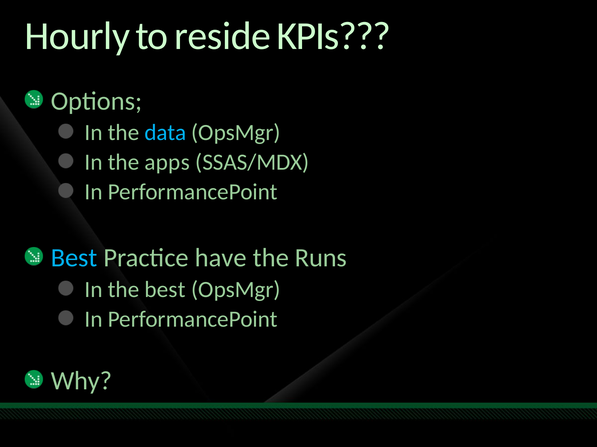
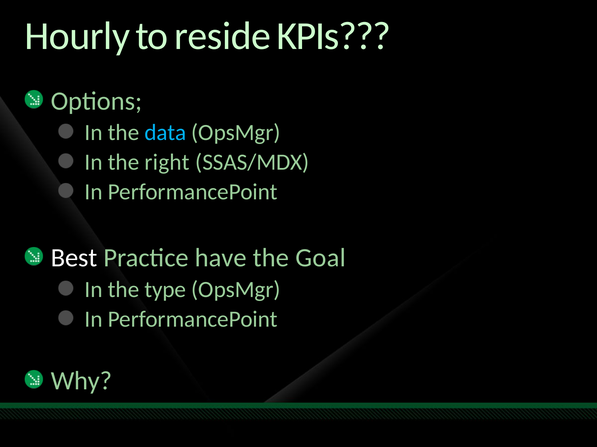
apps: apps -> right (167, 162)
Best colour: light blue -> white (74, 258)
Runs: Runs -> Goal (321, 258)
the best: best -> type (165, 290)
